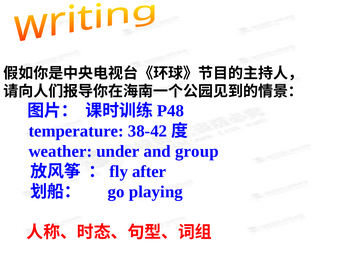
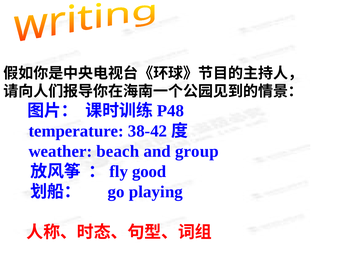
under: under -> beach (118, 151)
after: after -> good (149, 171)
